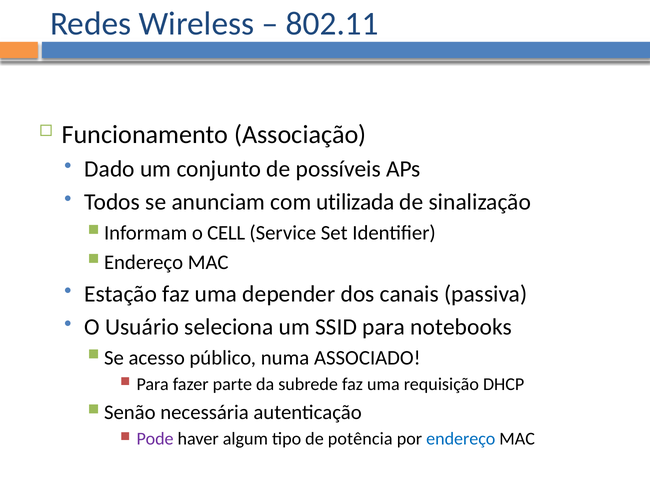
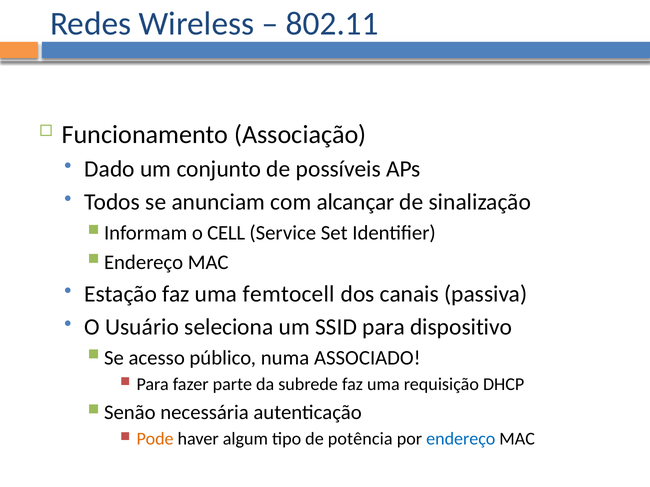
utilizada: utilizada -> alcançar (355, 202)
depender: depender -> femtocell (289, 294)
notebooks: notebooks -> dispositivo (461, 327)
Pode colour: purple -> orange (155, 439)
